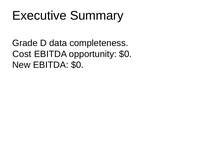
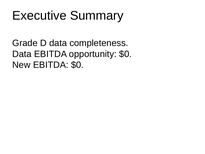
Cost: Cost -> Data (22, 54)
